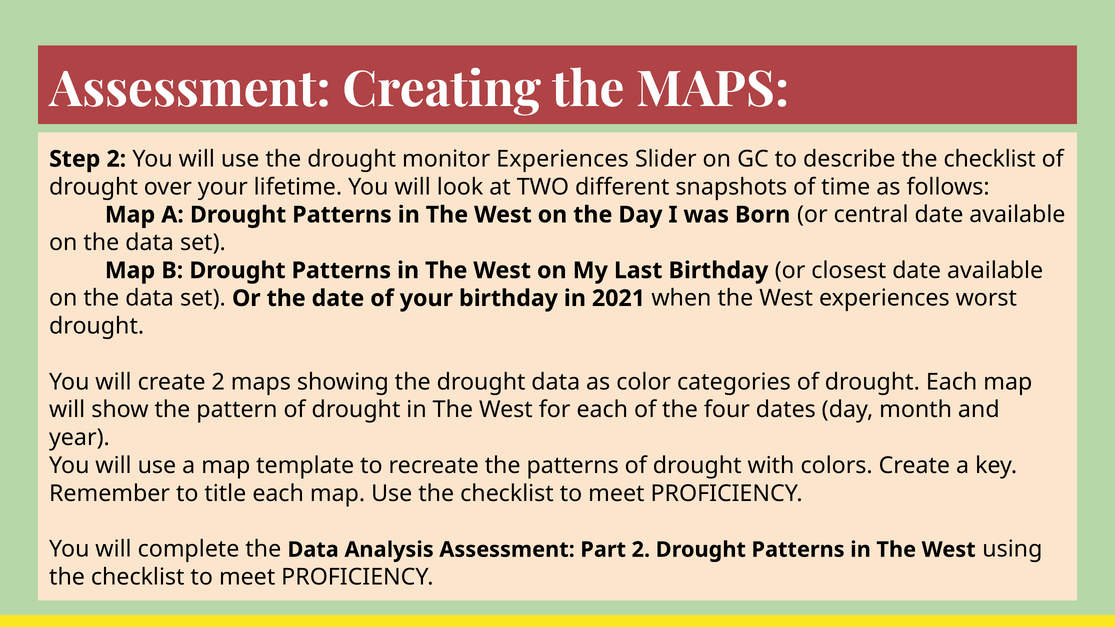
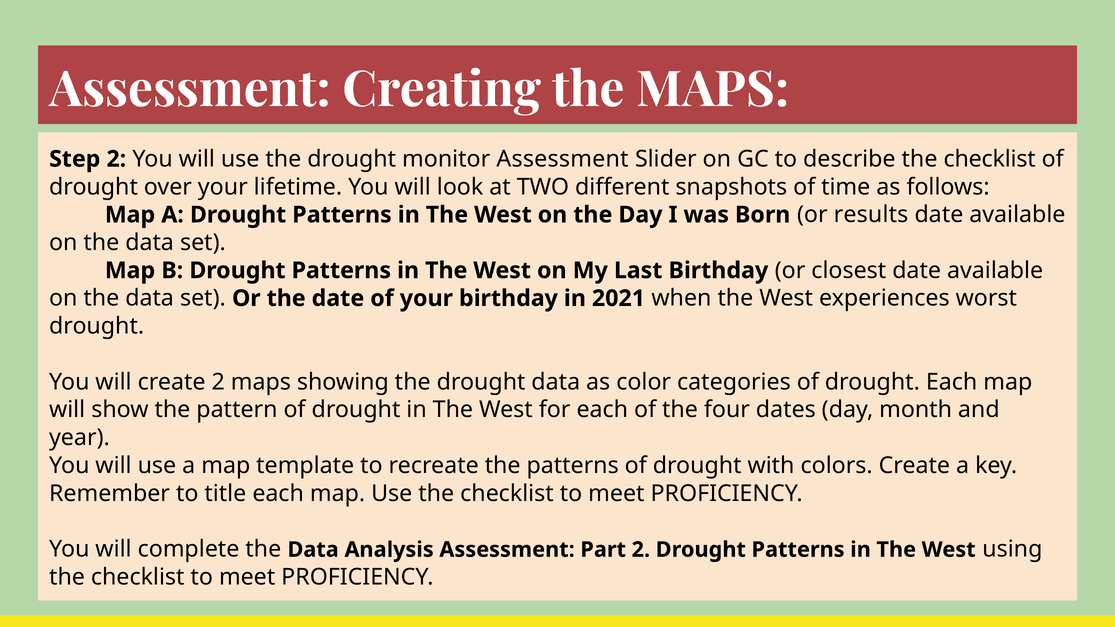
monitor Experiences: Experiences -> Assessment (562, 159)
central: central -> results (871, 215)
